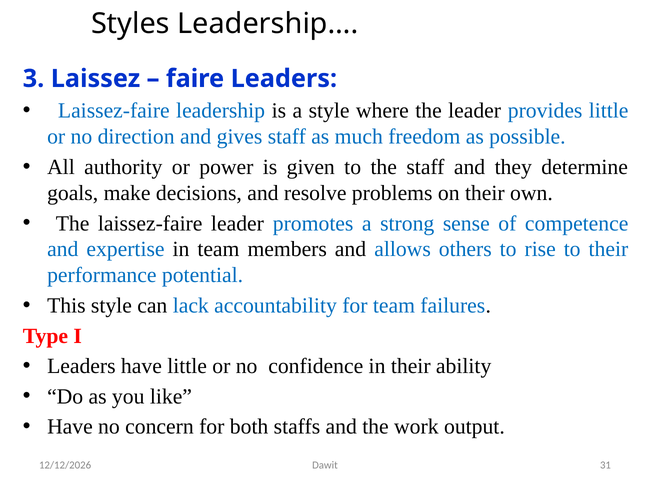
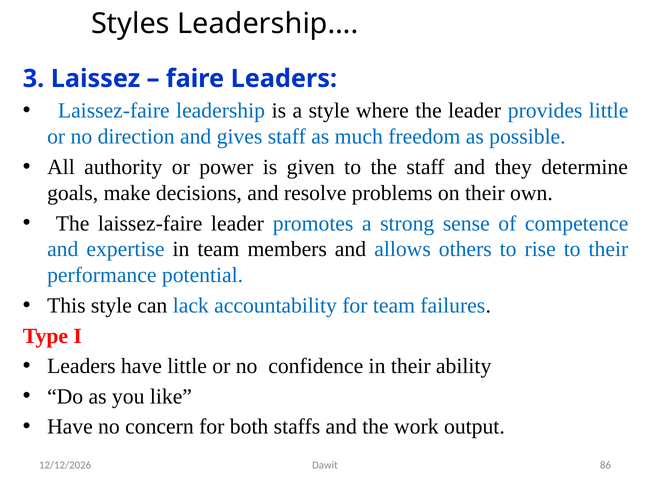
31: 31 -> 86 (606, 465)
